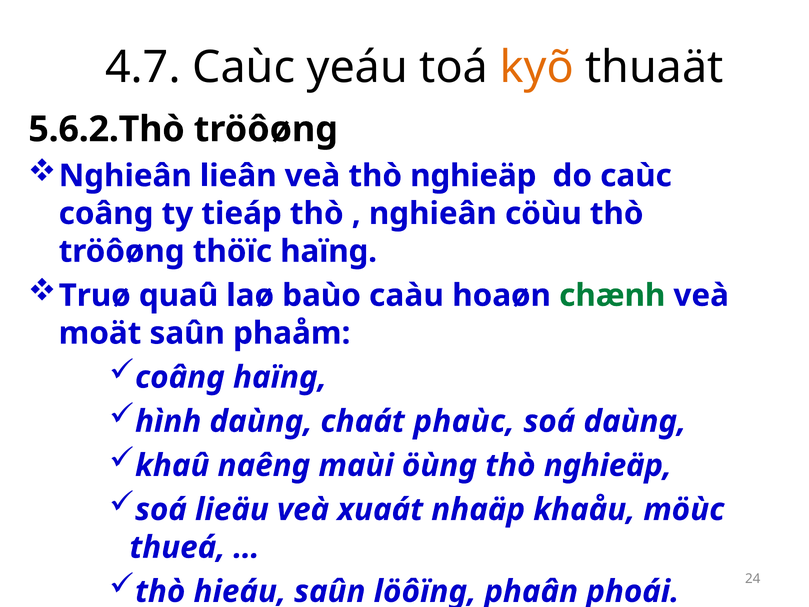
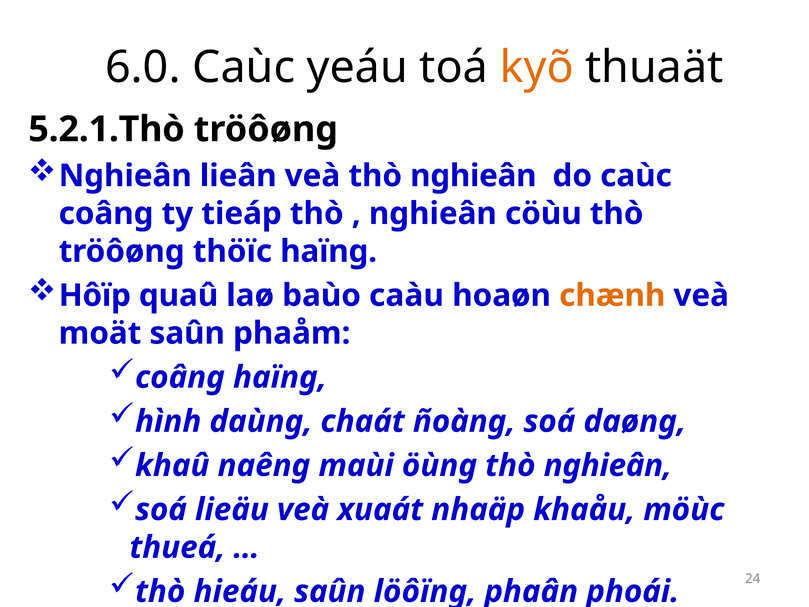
4.7: 4.7 -> 6.0 (143, 67)
5.6.2.Thò: 5.6.2.Thò -> 5.2.1.Thò (107, 129)
veà thò nghieäp: nghieäp -> nghieân (473, 176)
Truø: Truø -> Hôïp (95, 295)
chænh colour: green -> orange (612, 295)
phaùc: phaùc -> ñoàng (464, 421)
soá daùng: daùng -> daøng (635, 421)
öùng thò nghieäp: nghieäp -> nghieân (608, 465)
